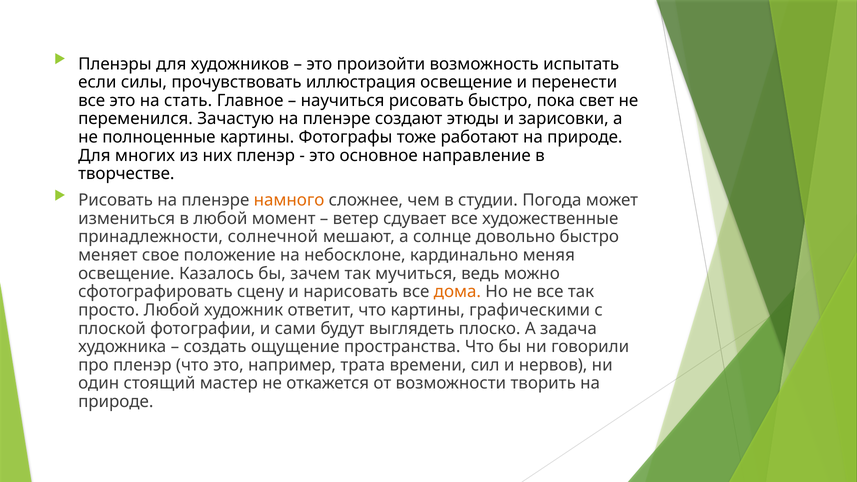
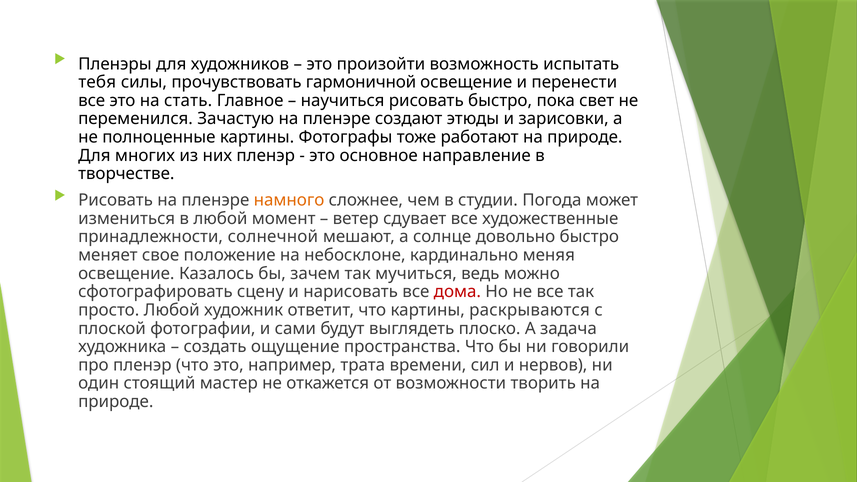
если: если -> тебя (97, 82)
иллюстрация: иллюстрация -> гармоничной (361, 82)
дома colour: orange -> red (457, 292)
графическими: графическими -> раскрываются (530, 310)
